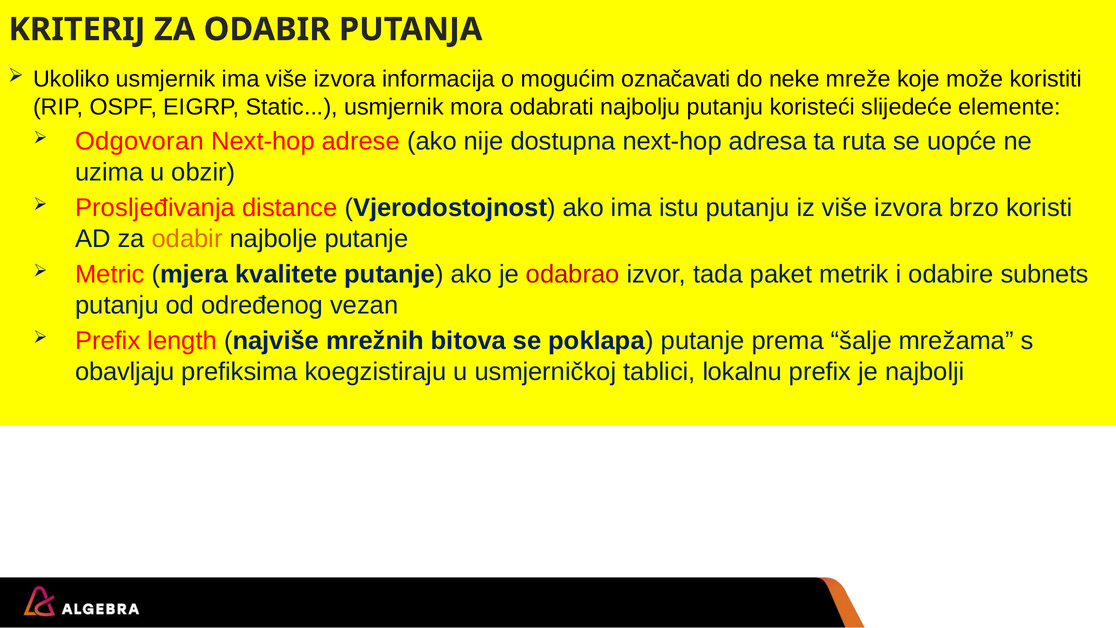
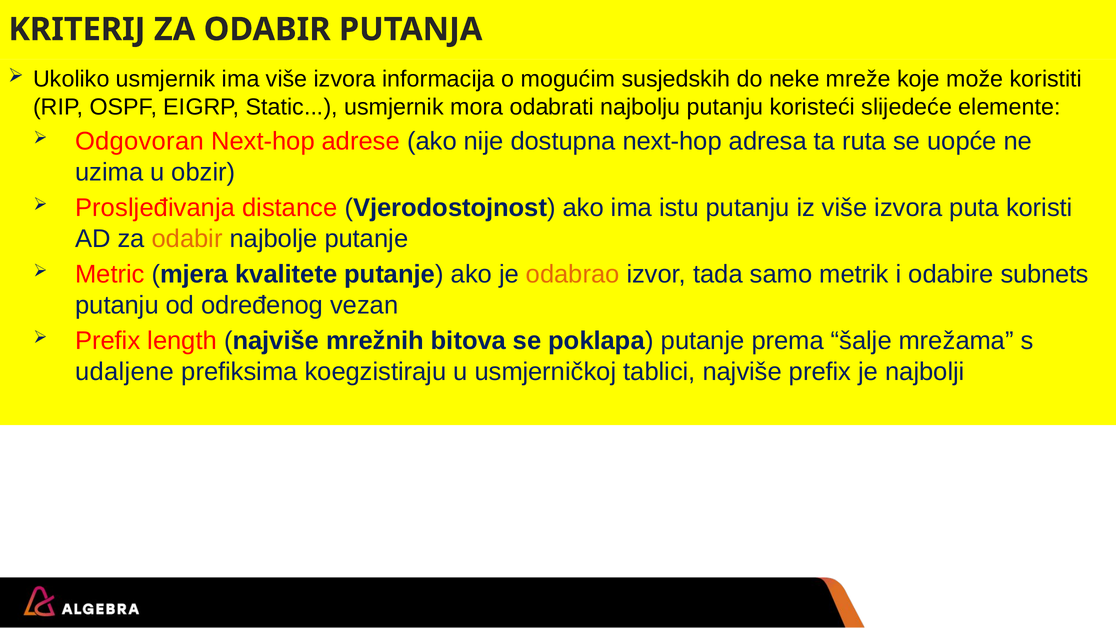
označavati: označavati -> susjedskih (676, 79)
brzo: brzo -> puta (974, 208)
odabrao colour: red -> orange (573, 274)
paket: paket -> samo (781, 274)
obavljaju: obavljaju -> udaljene (125, 371)
tablici lokalnu: lokalnu -> najviše (742, 371)
